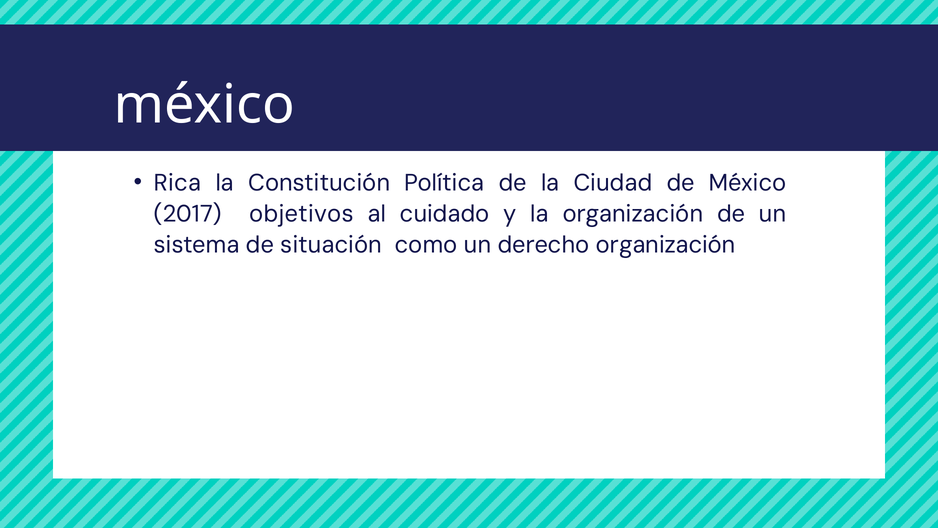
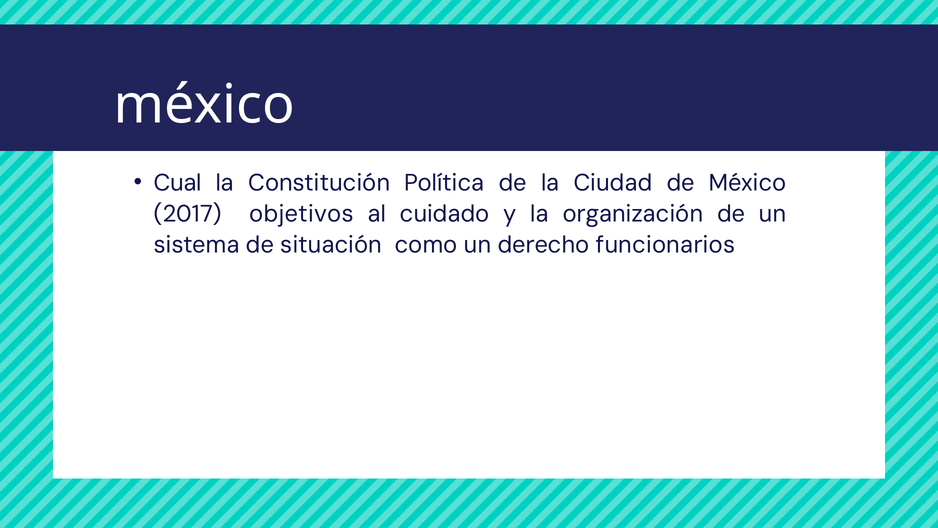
Rica: Rica -> Cual (178, 183)
derecho organización: organización -> funcionarios (666, 245)
